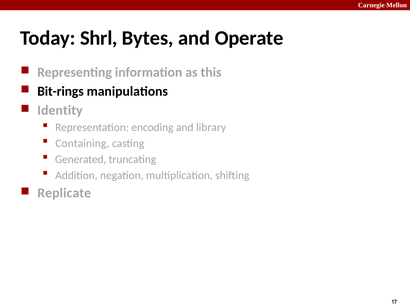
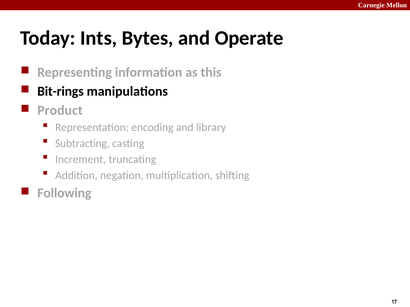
Shrl: Shrl -> Ints (99, 38)
Identity: Identity -> Product (60, 111)
Containing: Containing -> Subtracting (82, 144)
Generated: Generated -> Increment (81, 160)
Replicate: Replicate -> Following (64, 193)
